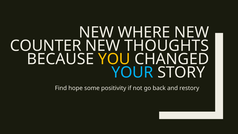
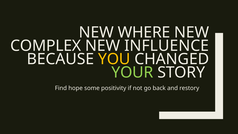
COUNTER: COUNTER -> COMPLEX (46, 46)
THOUGHTS: THOUGHTS -> INFLUENCE (167, 46)
YOUR colour: light blue -> light green (132, 72)
